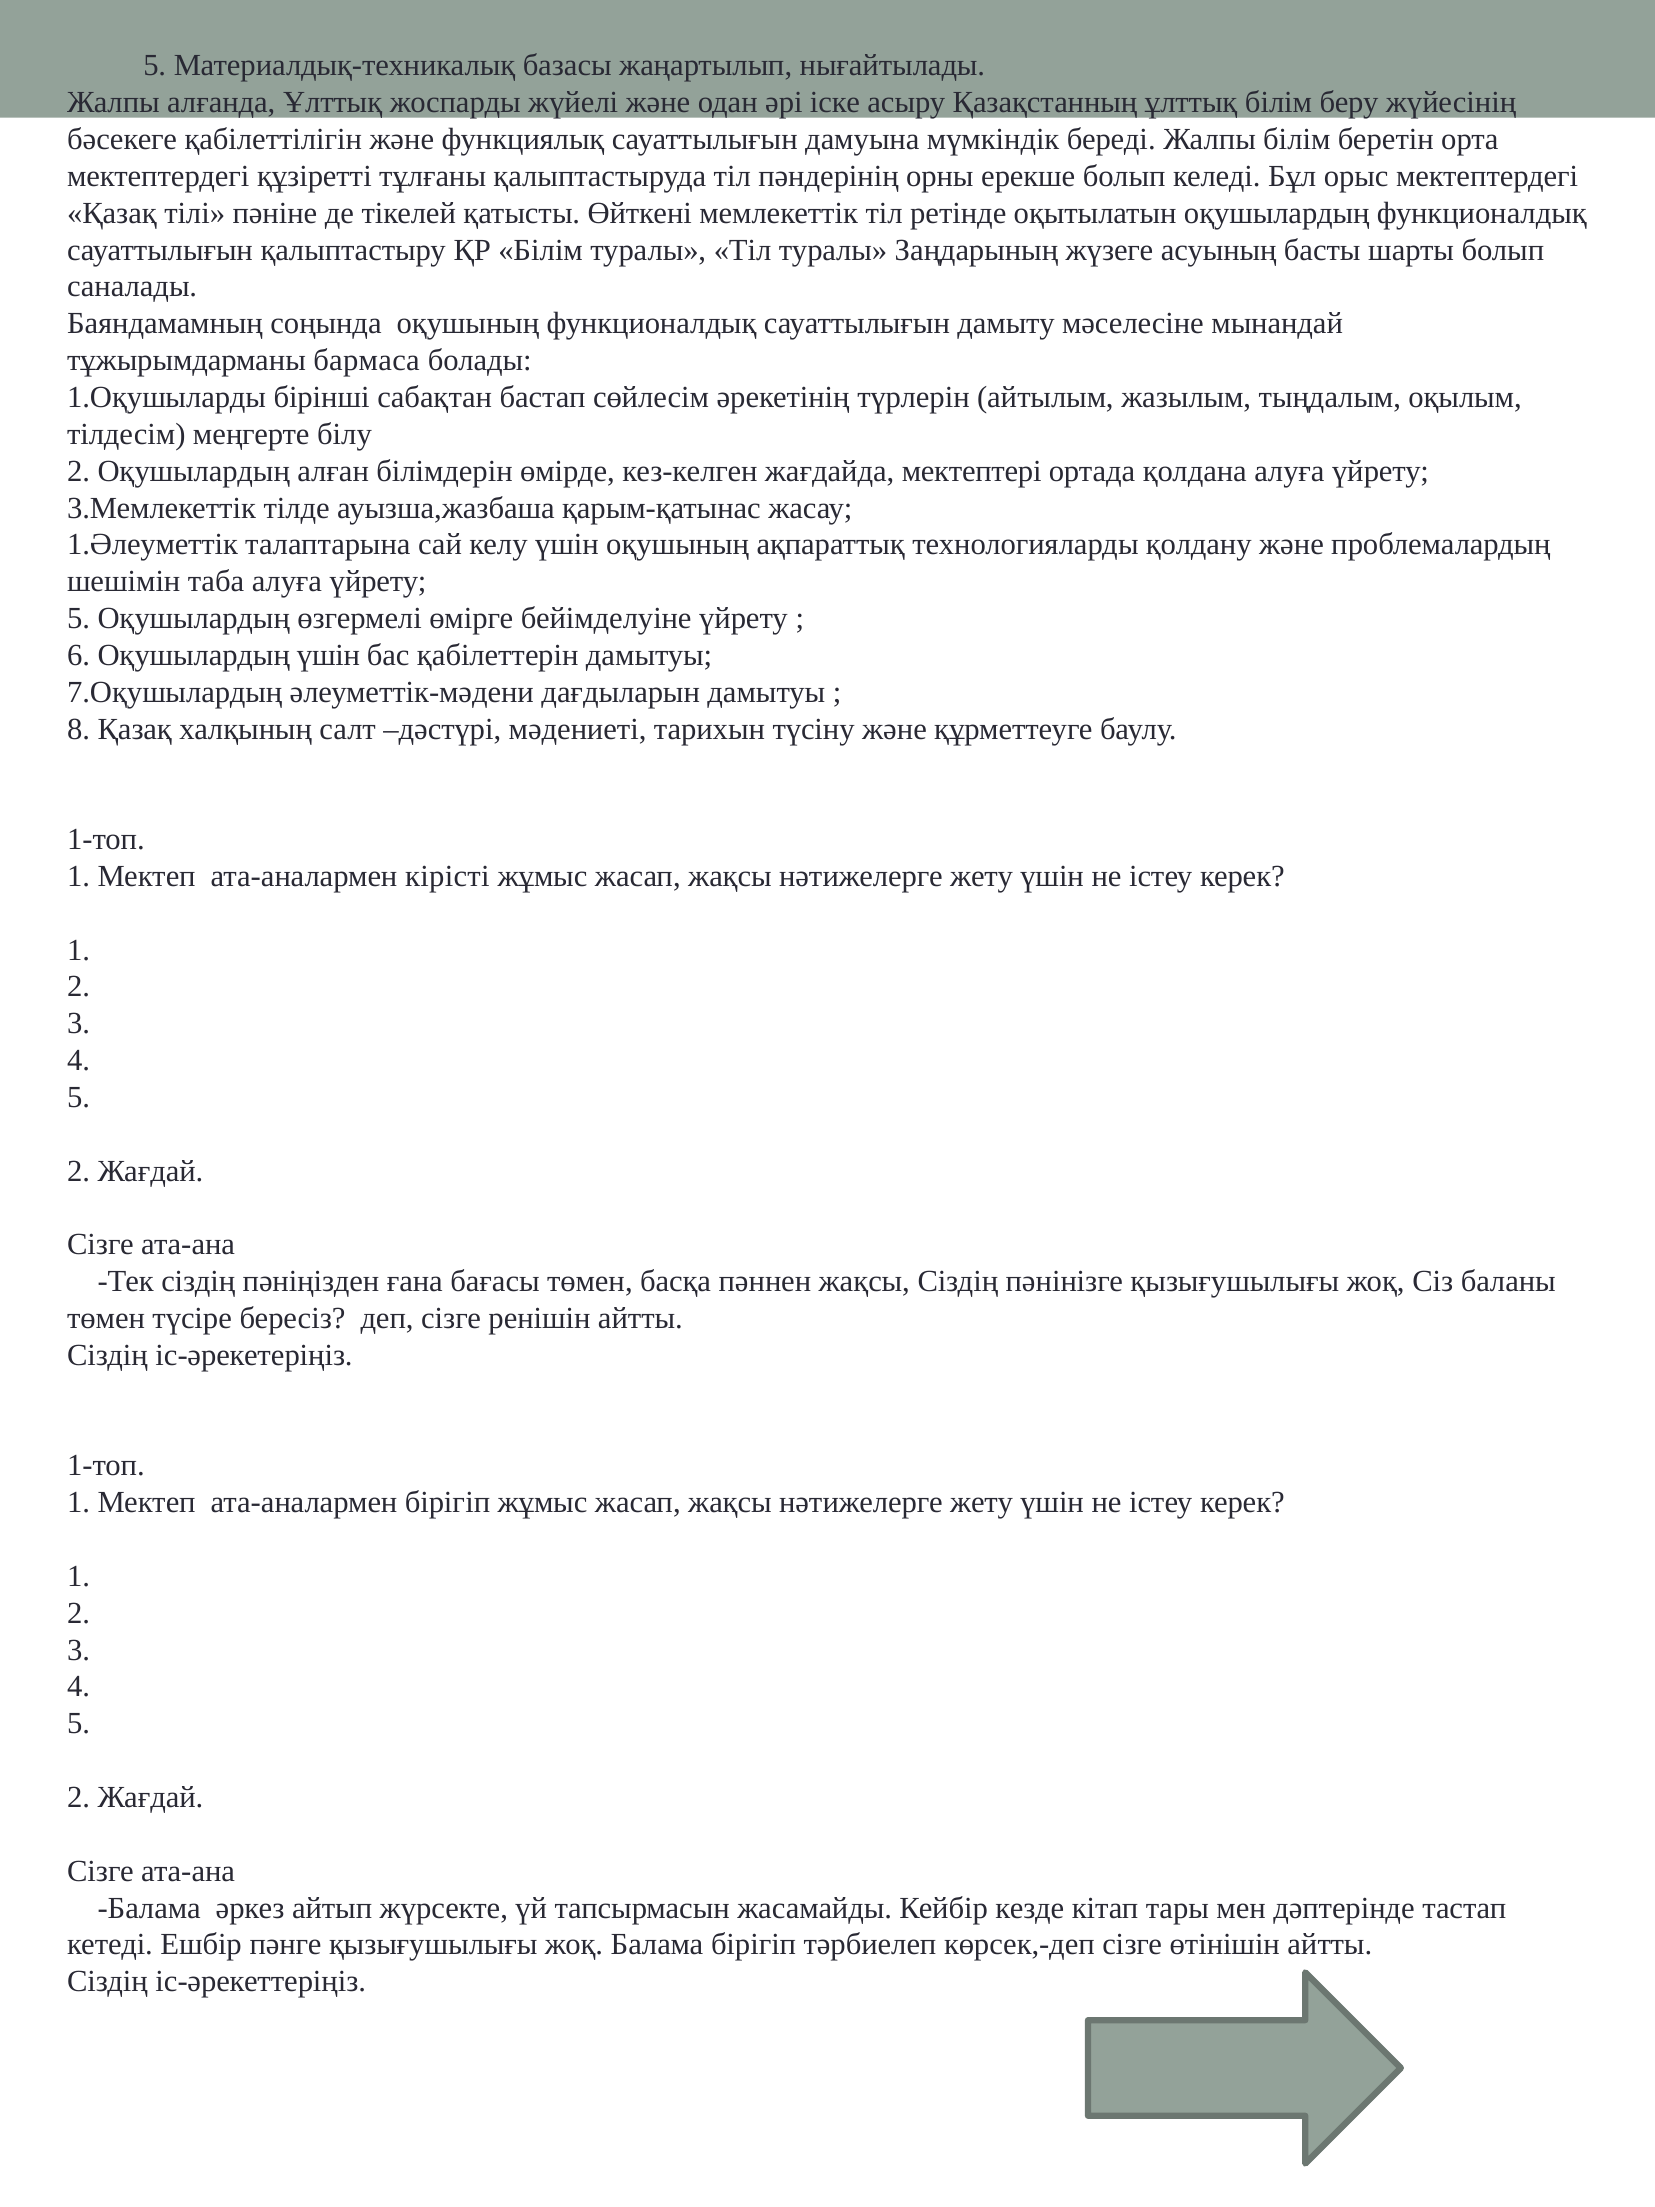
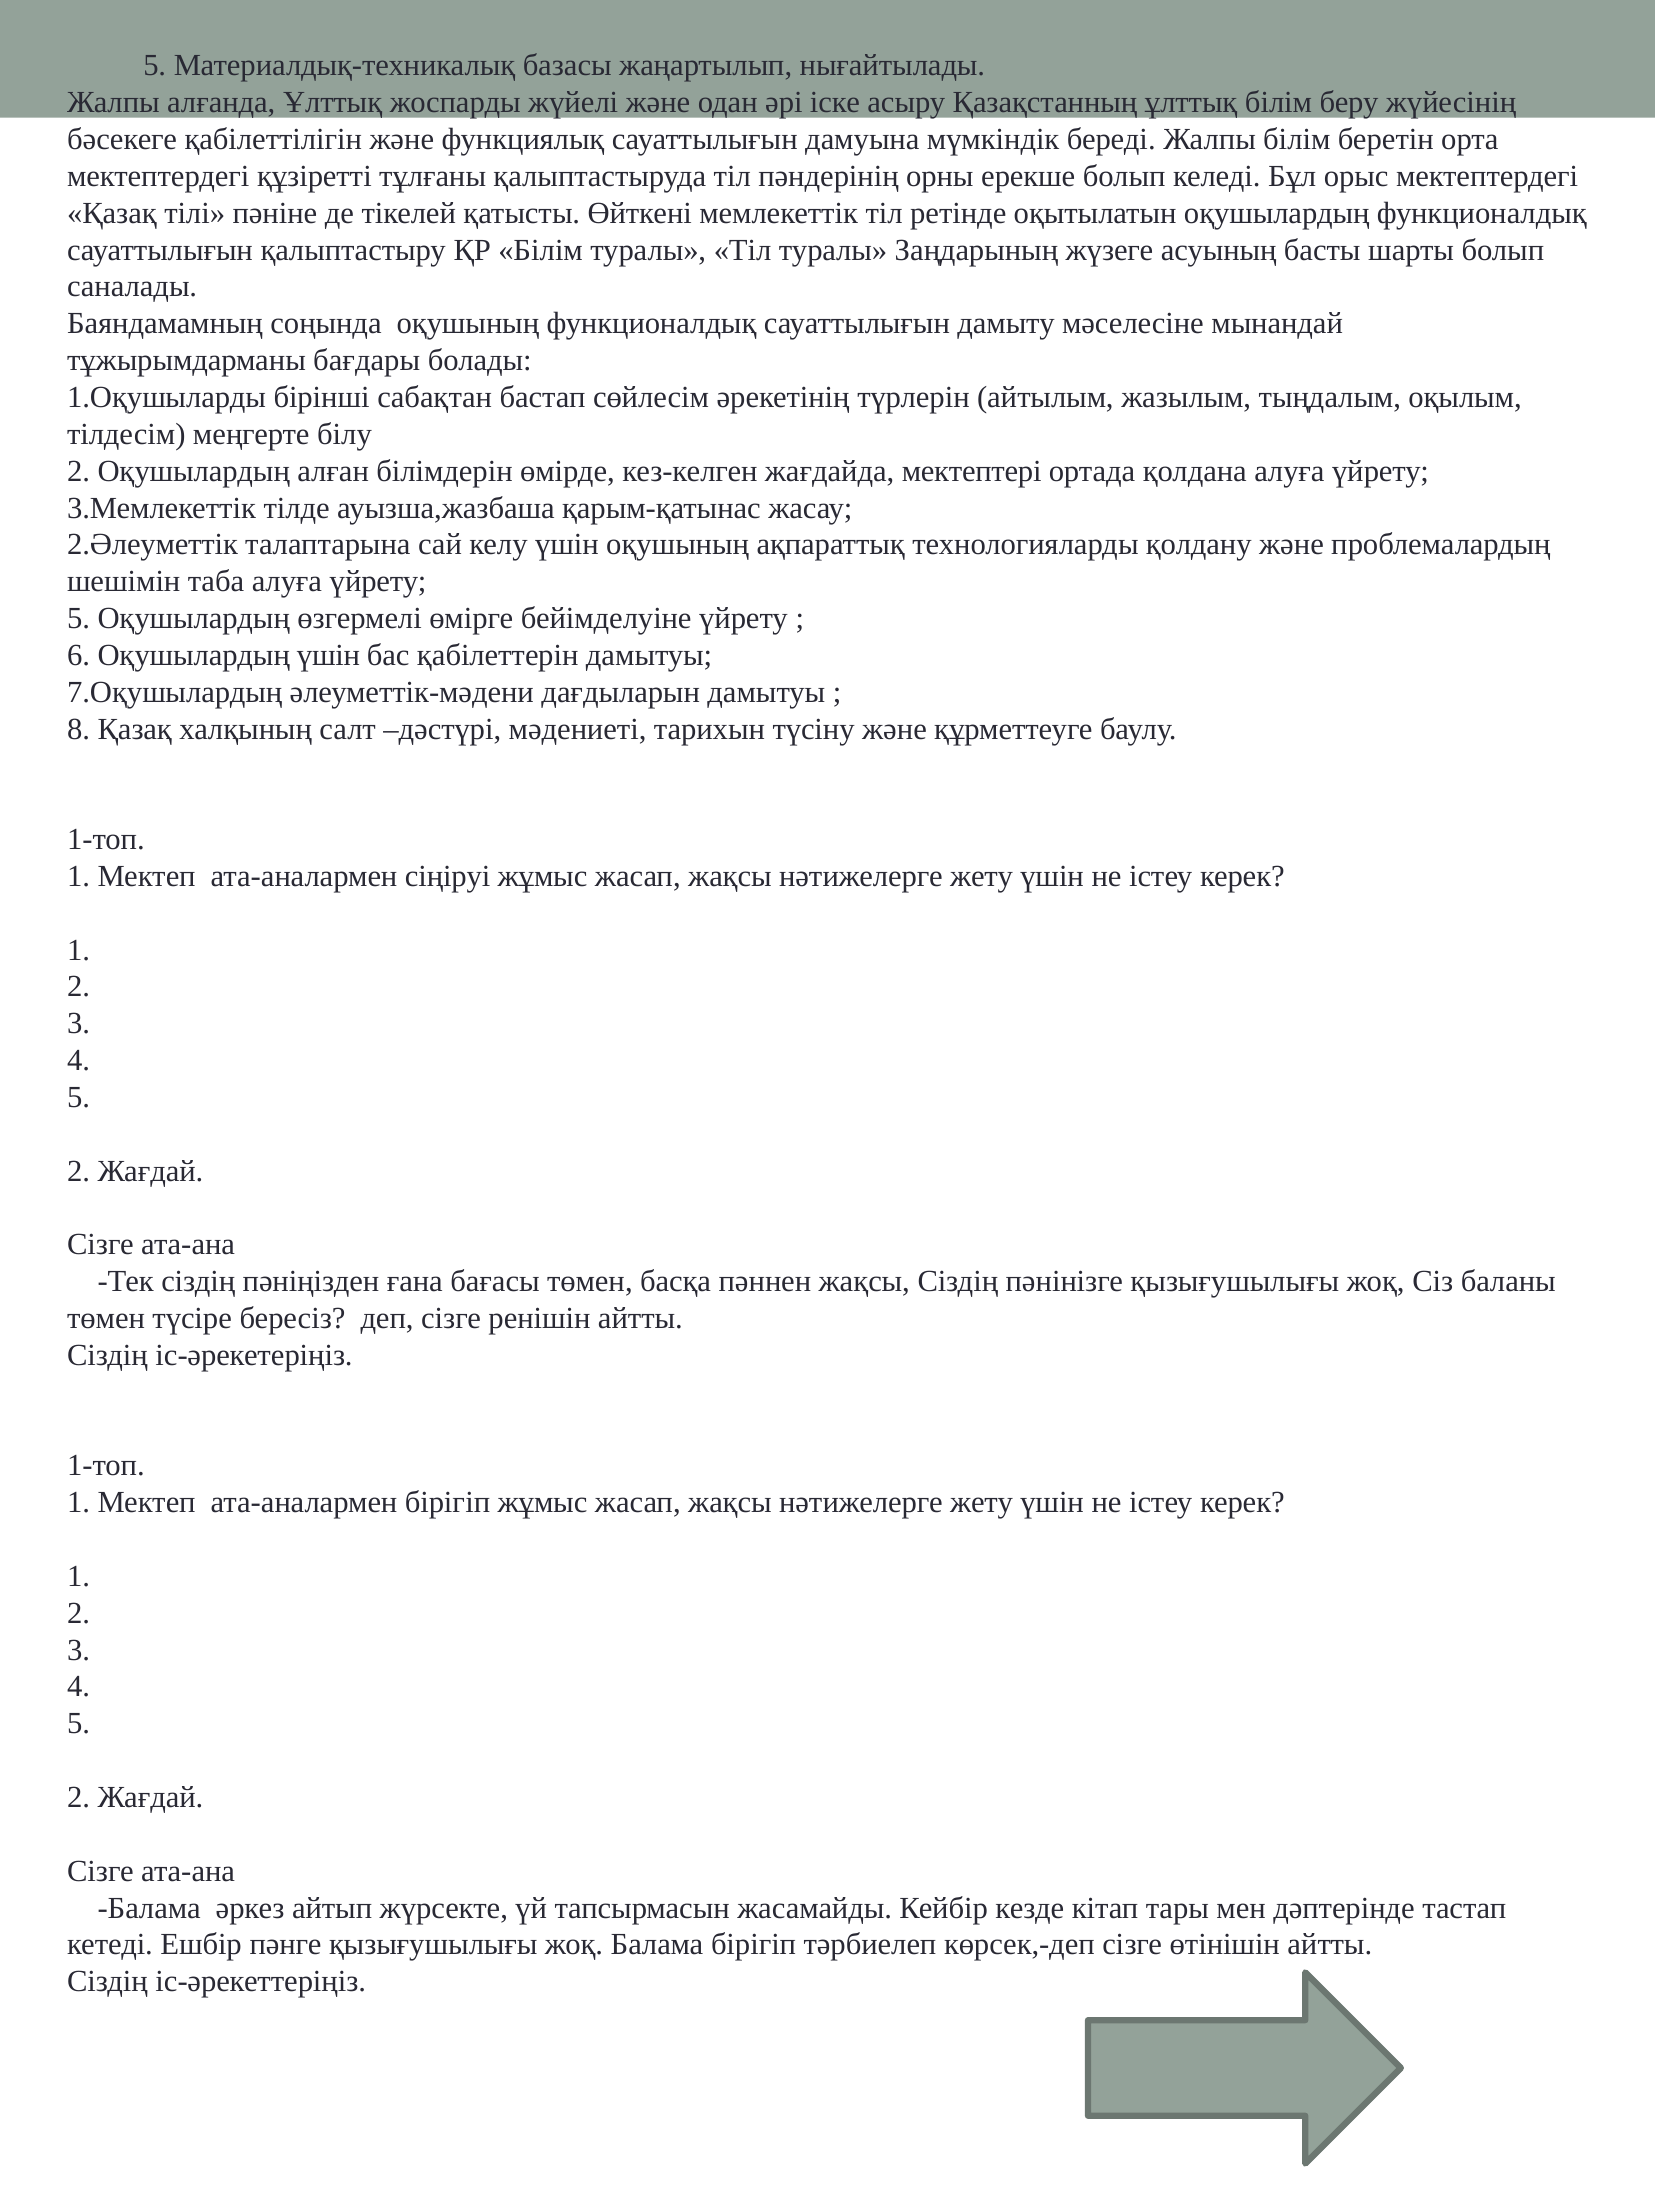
бармаса: бармаса -> бағдары (367, 360)
1.Әлеуметтік: 1.Әлеуметтік -> 2.Әлеуметтік (153, 545)
кірісті: кірісті -> сіңіруі (448, 876)
